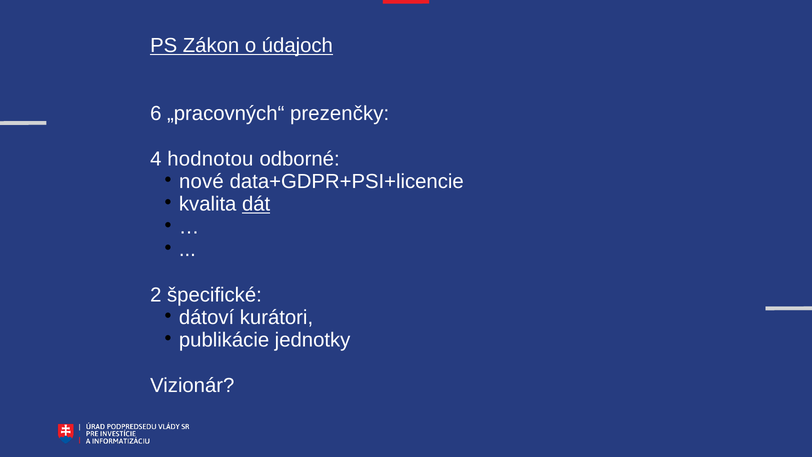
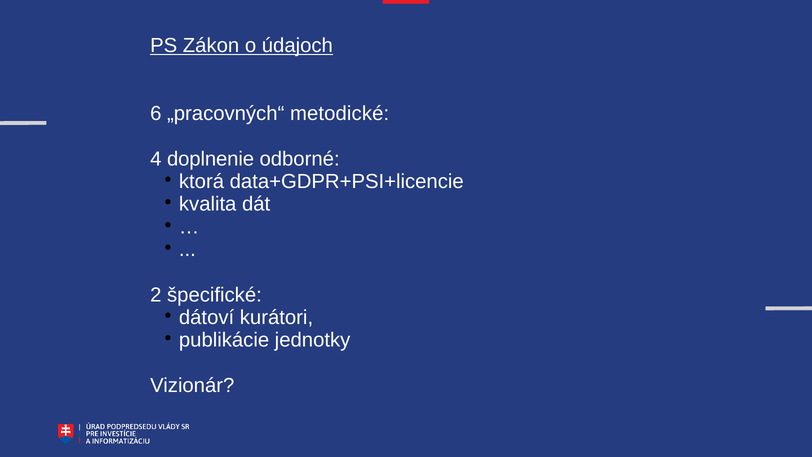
prezenčky: prezenčky -> metodické (340, 113)
hodnotou: hodnotou -> doplnenie (211, 159)
nové: nové -> ktorá (202, 181)
dát underline: present -> none (256, 204)
